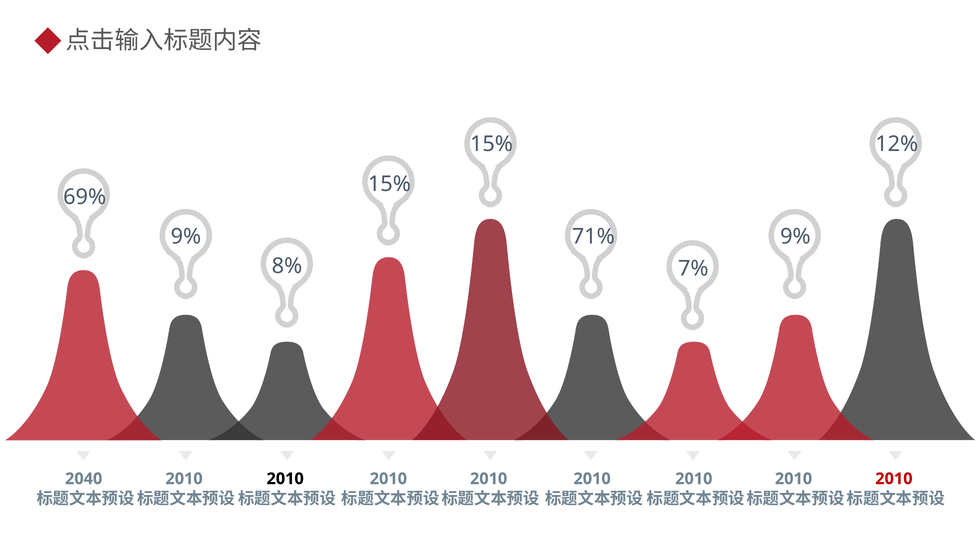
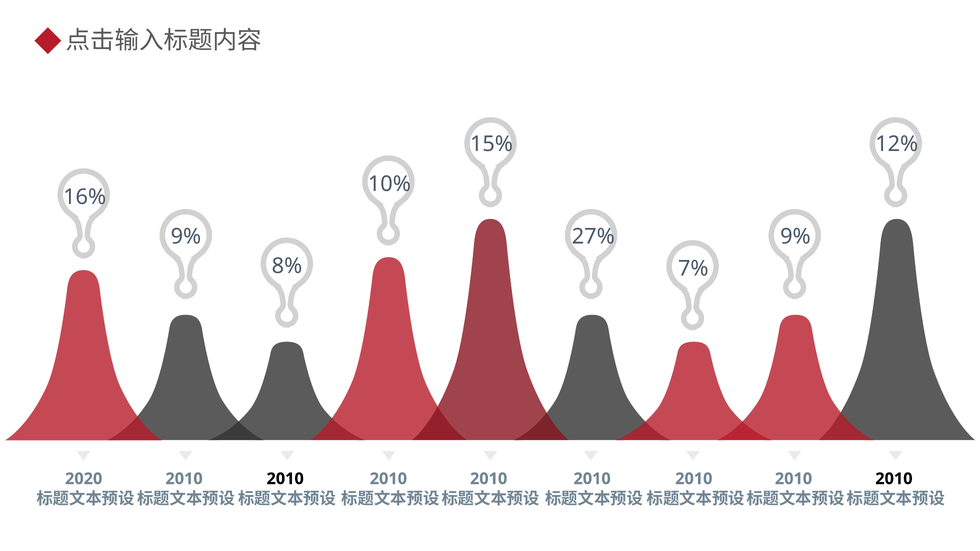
15%: 15% -> 10% (389, 184)
69%: 69% -> 16% (85, 197)
71%: 71% -> 27% (593, 237)
2040: 2040 -> 2020 (84, 479)
2010 colour: red -> black (894, 479)
